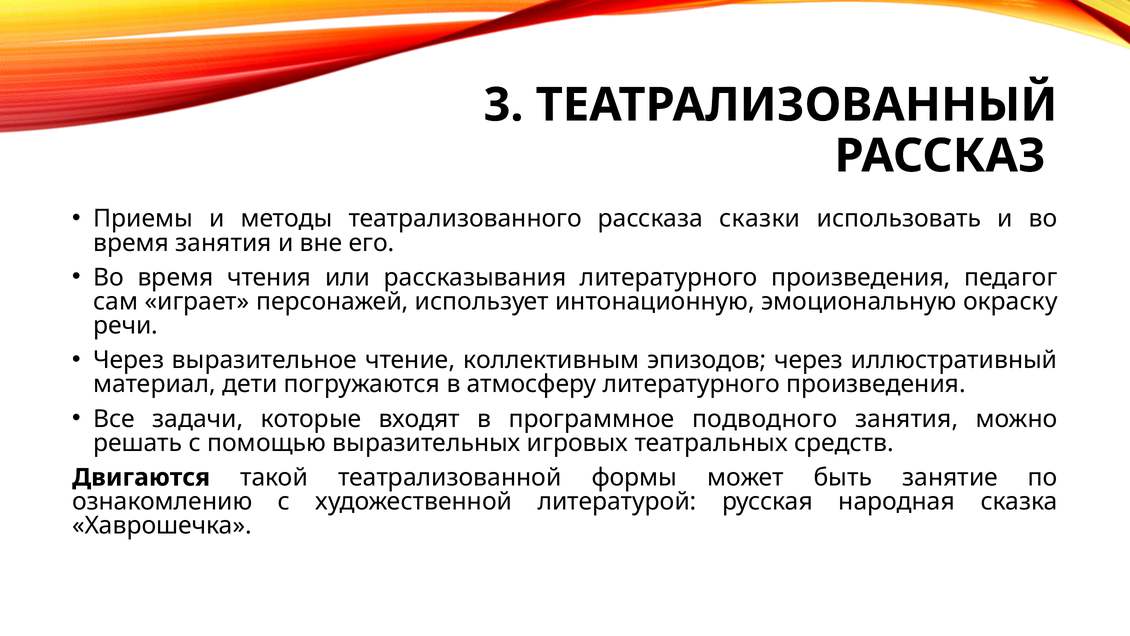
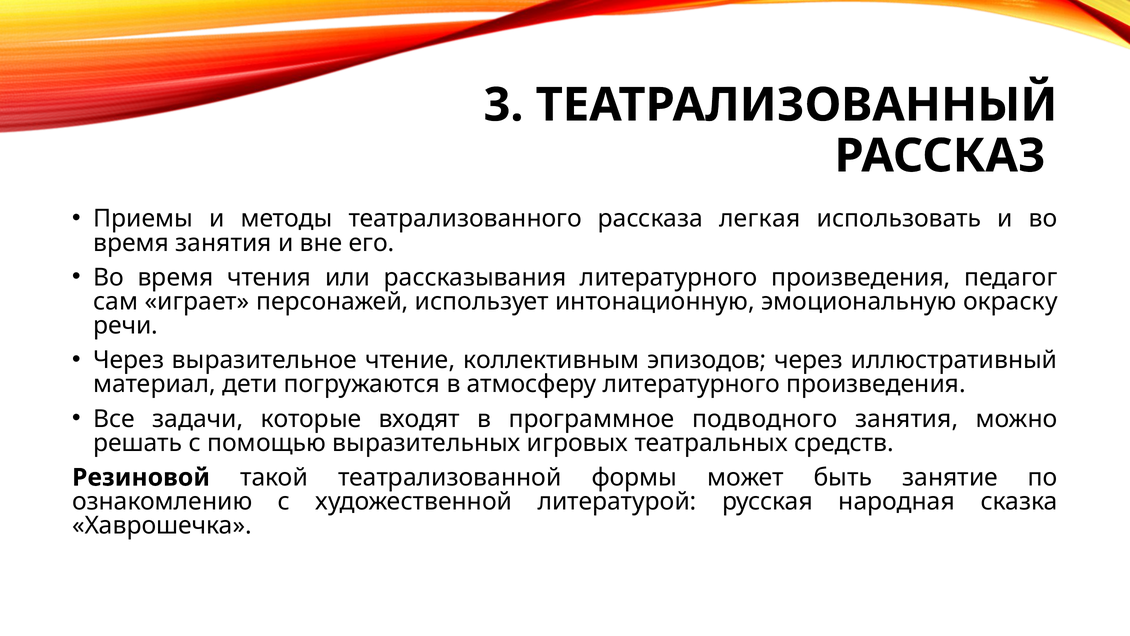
сказки: сказки -> легкая (760, 219)
Двигаются: Двигаются -> Резиновой (141, 477)
